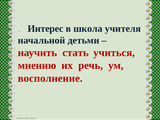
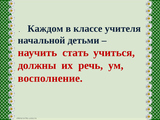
Интерес: Интерес -> Каждом (45, 29)
школа: школа -> классе (88, 29)
мнению: мнению -> должны (37, 65)
